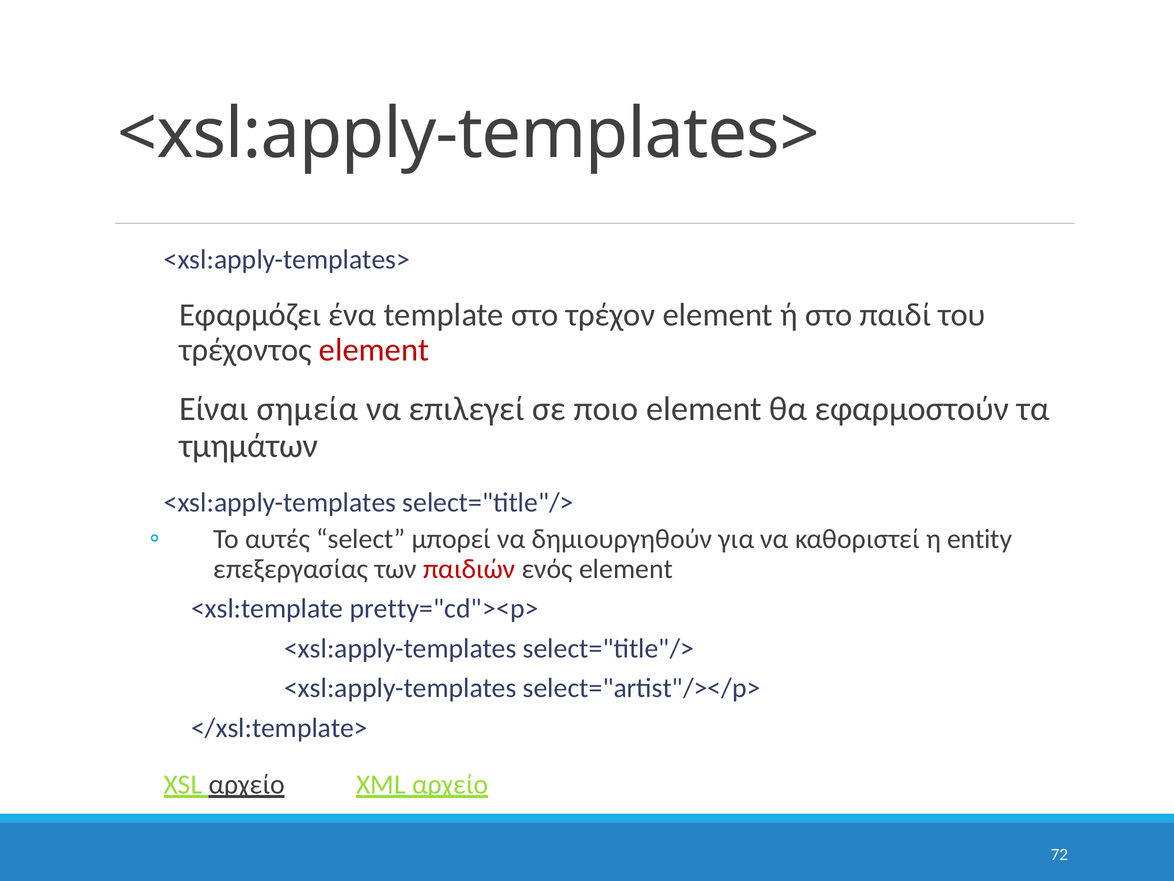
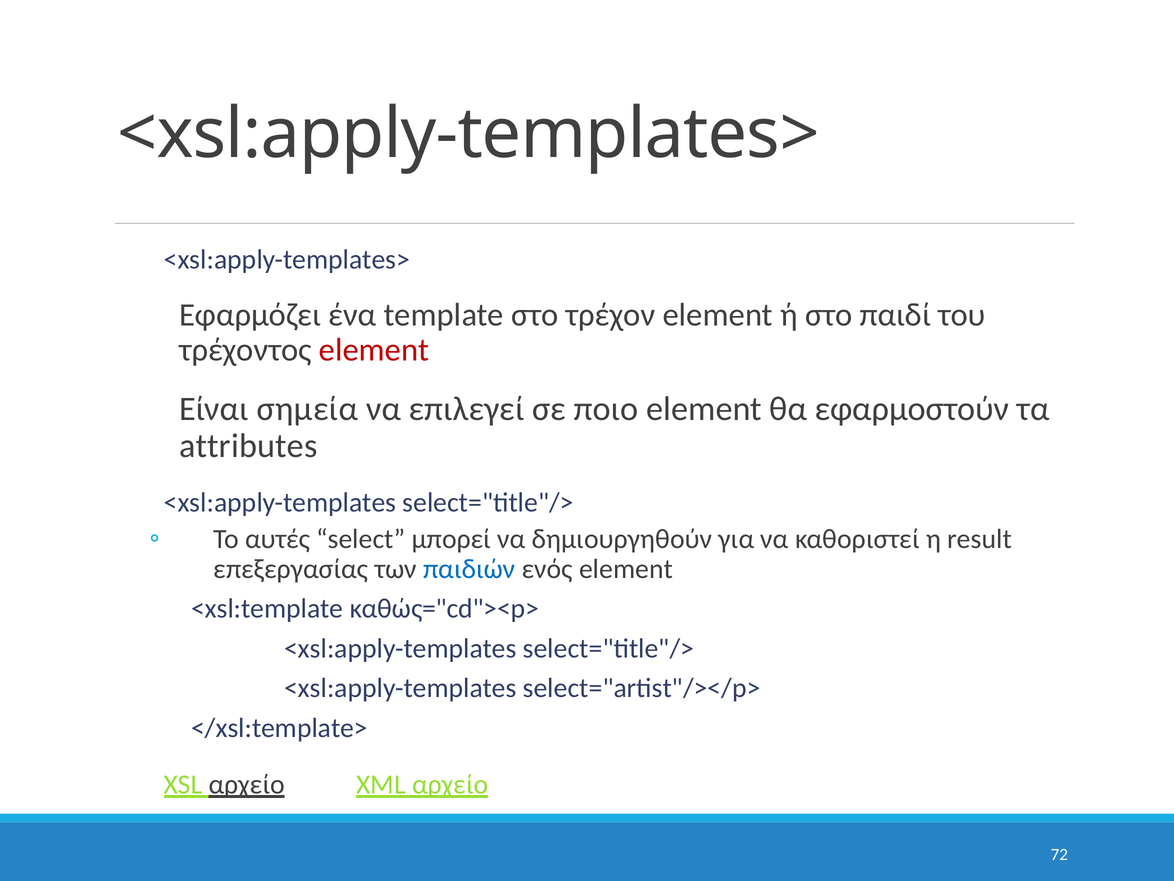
τμημάτων: τμημάτων -> attributes (248, 446)
entity: entity -> result (980, 539)
παιδιών colour: red -> blue (469, 569)
pretty="cd"><p>: pretty="cd"><p> -> καθώς="cd"><p> (444, 608)
